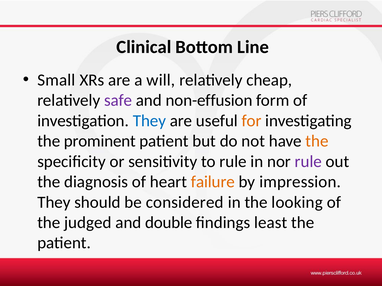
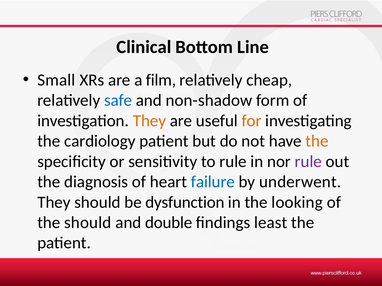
will: will -> film (161, 80)
safe colour: purple -> blue (118, 101)
non-effusion: non-effusion -> non-shadow (209, 101)
They colour: blue -> orange (149, 121)
prominent: prominent -> cardiology (100, 141)
failure colour: orange -> blue (213, 182)
impression: impression -> underwent (300, 182)
considered: considered -> dysfunction (185, 203)
the judged: judged -> should (88, 223)
